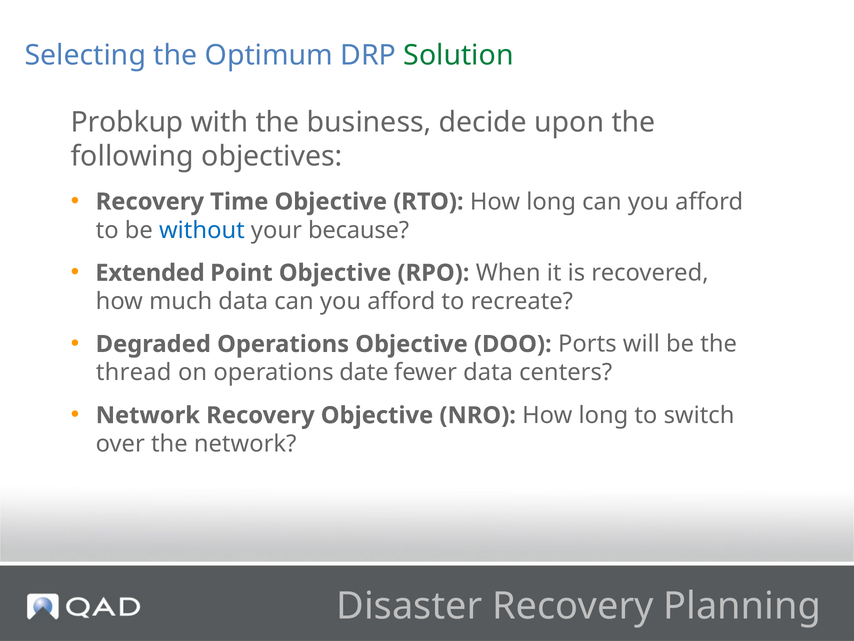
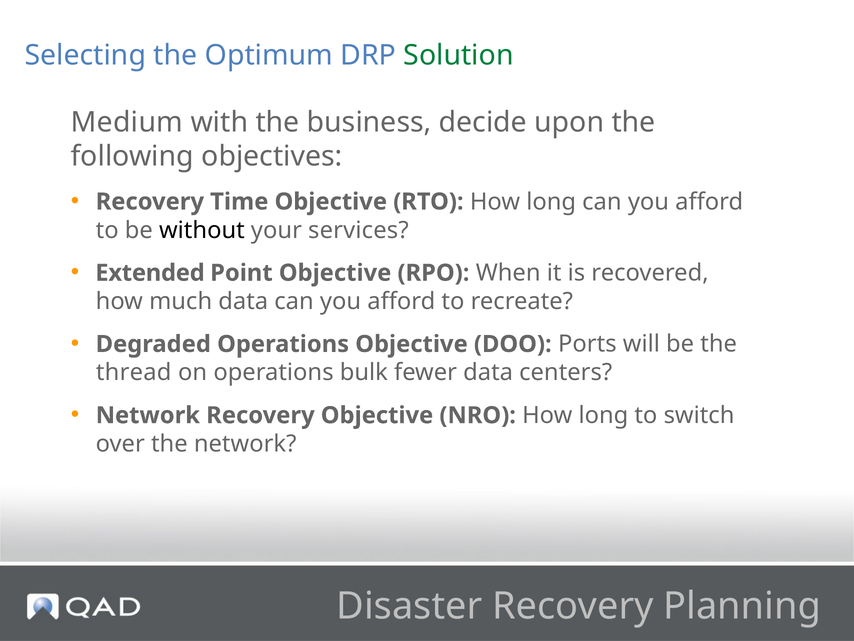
Probkup: Probkup -> Medium (127, 122)
without colour: blue -> black (202, 230)
because: because -> services (358, 230)
date: date -> bulk (364, 372)
